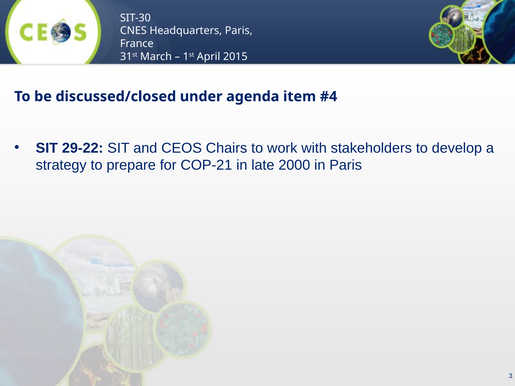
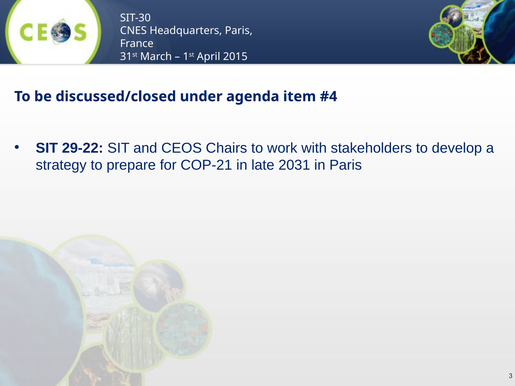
2000: 2000 -> 2031 (294, 165)
